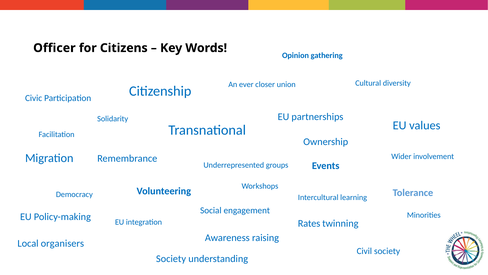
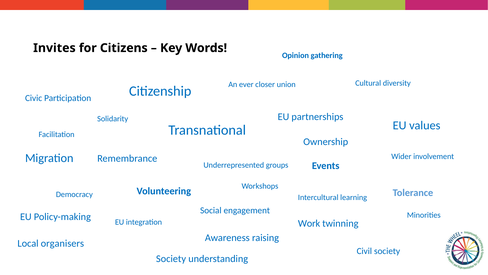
Officer: Officer -> Invites (54, 48)
Rates: Rates -> Work (309, 223)
